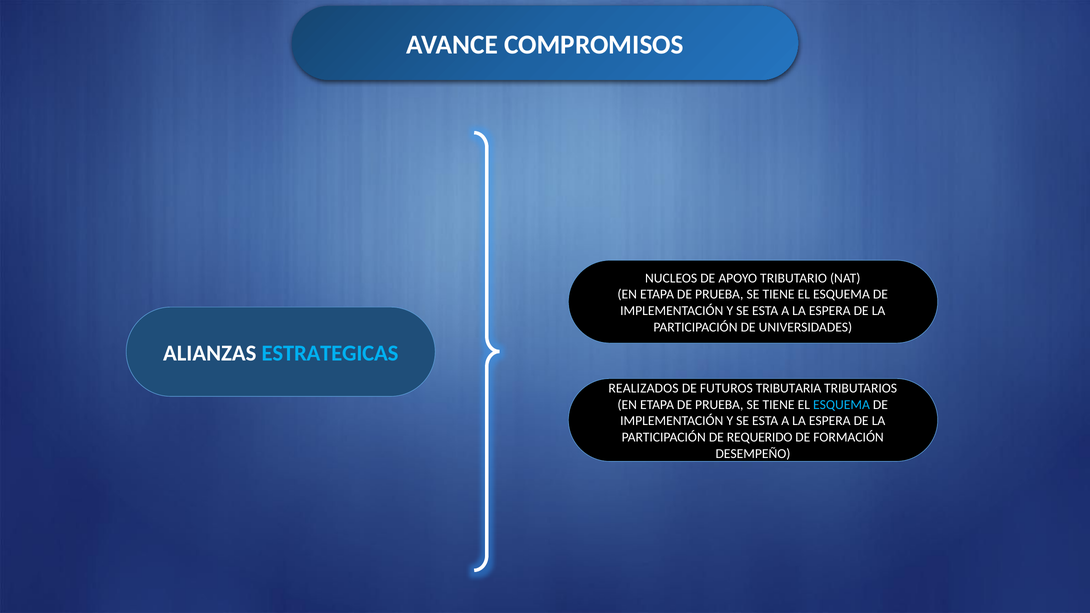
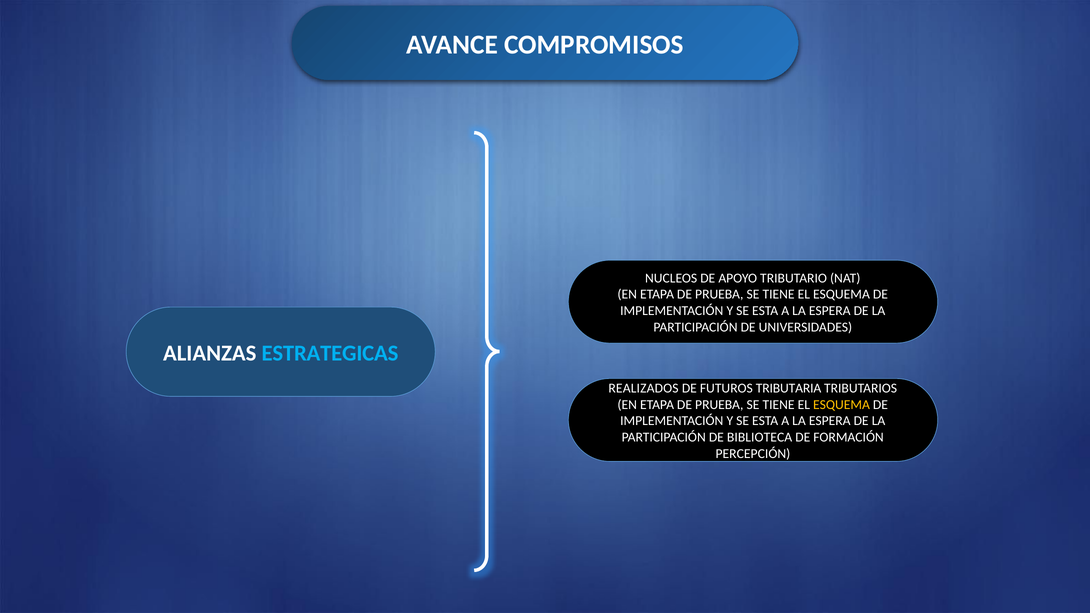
ESQUEMA colour: light blue -> yellow (842, 405)
REQUERIDO: REQUERIDO -> BIBLIOTECA (760, 437)
DESEMPEÑO: DESEMPEÑO -> PERCEPCIÓN (753, 454)
